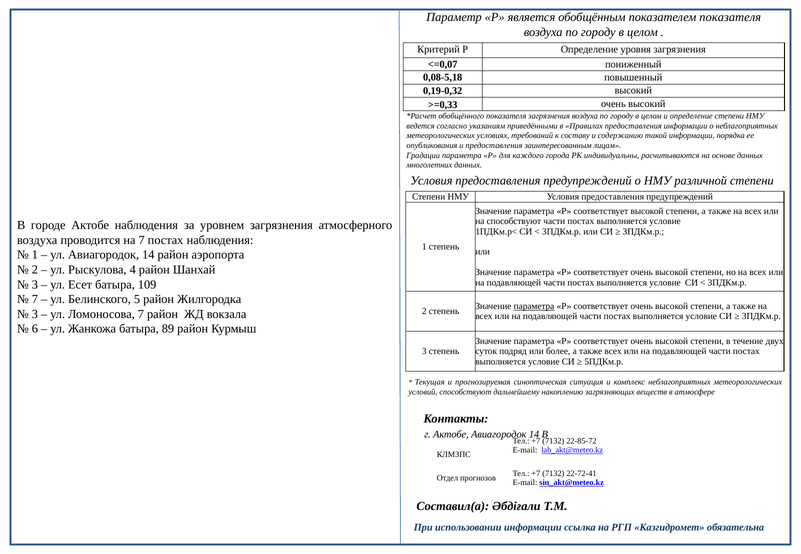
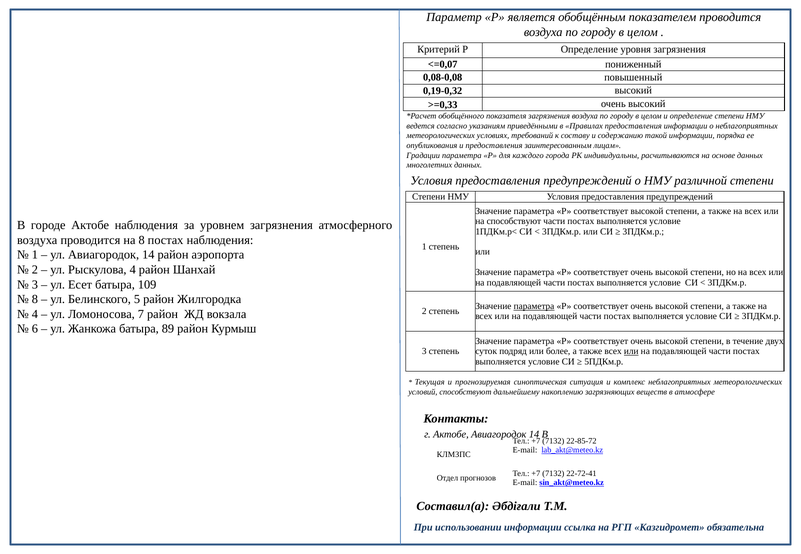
показателем показателя: показателя -> проводится (730, 17)
0,08-5,18: 0,08-5,18 -> 0,08-0,08 (443, 78)
на 7: 7 -> 8 (142, 240)
7: 7 -> 8 (35, 300)
3: 3 -> 4 (35, 314)
или underline: none -> present (631, 352)
